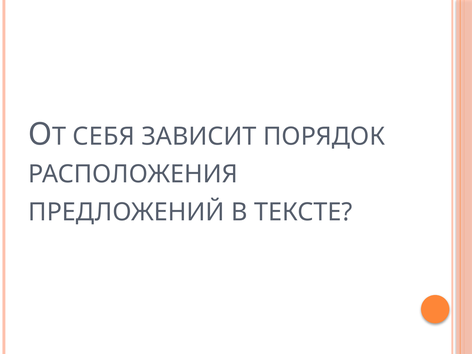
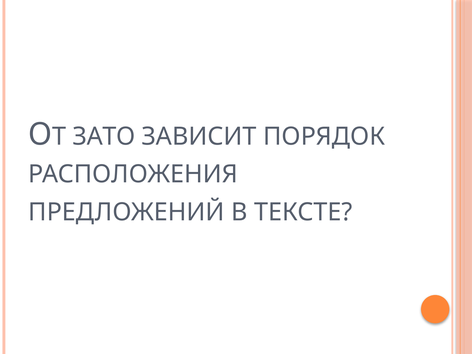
СЕБЯ: СЕБЯ -> ЗАТО (104, 137)
